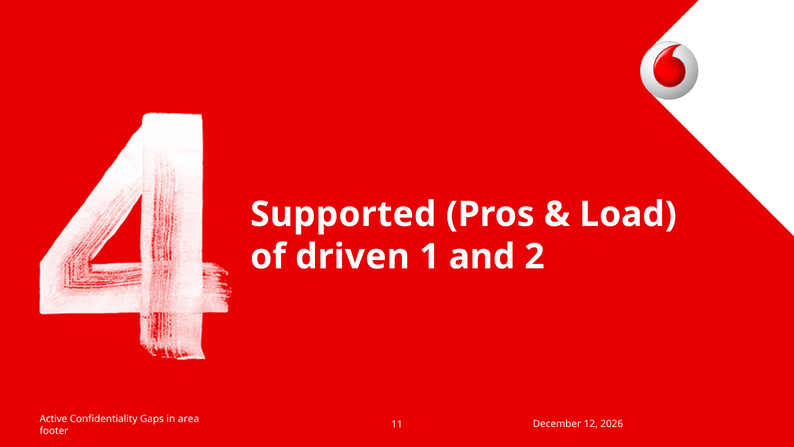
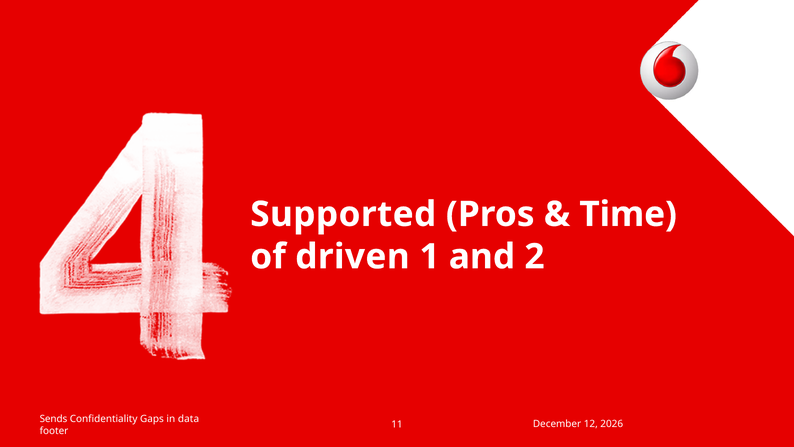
Load: Load -> Time (628, 214)
Active: Active -> Sends (53, 419)
area: area -> data (189, 419)
